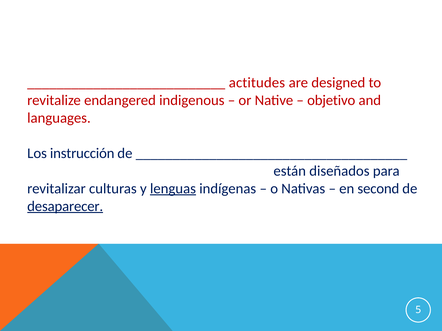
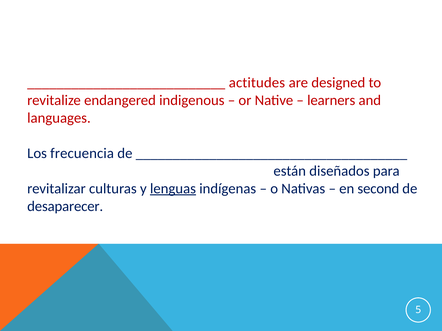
objetivo: objetivo -> learners (331, 100)
instrucción: instrucción -> frecuencia (82, 153)
desaparecer underline: present -> none (65, 207)
